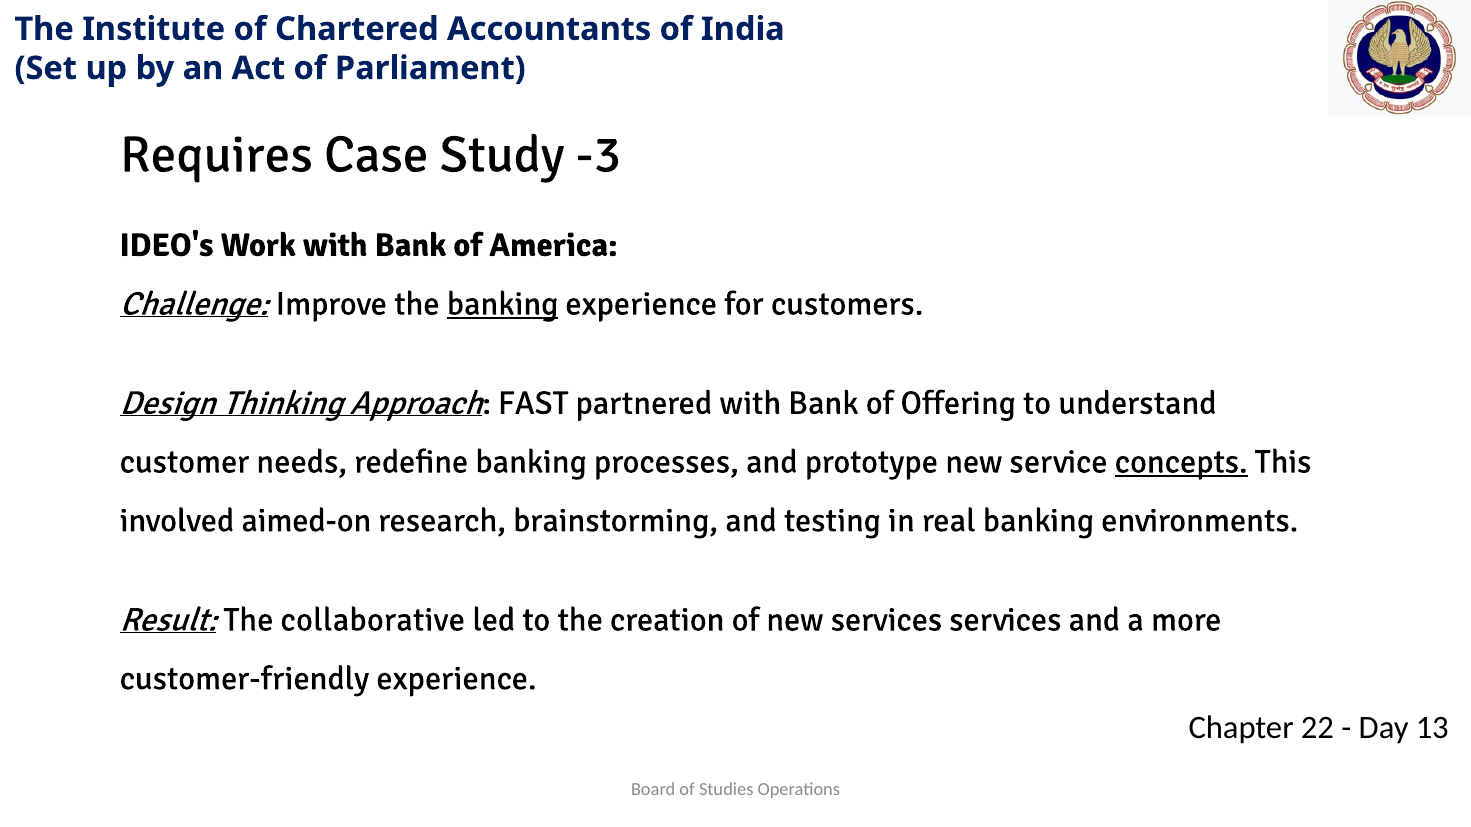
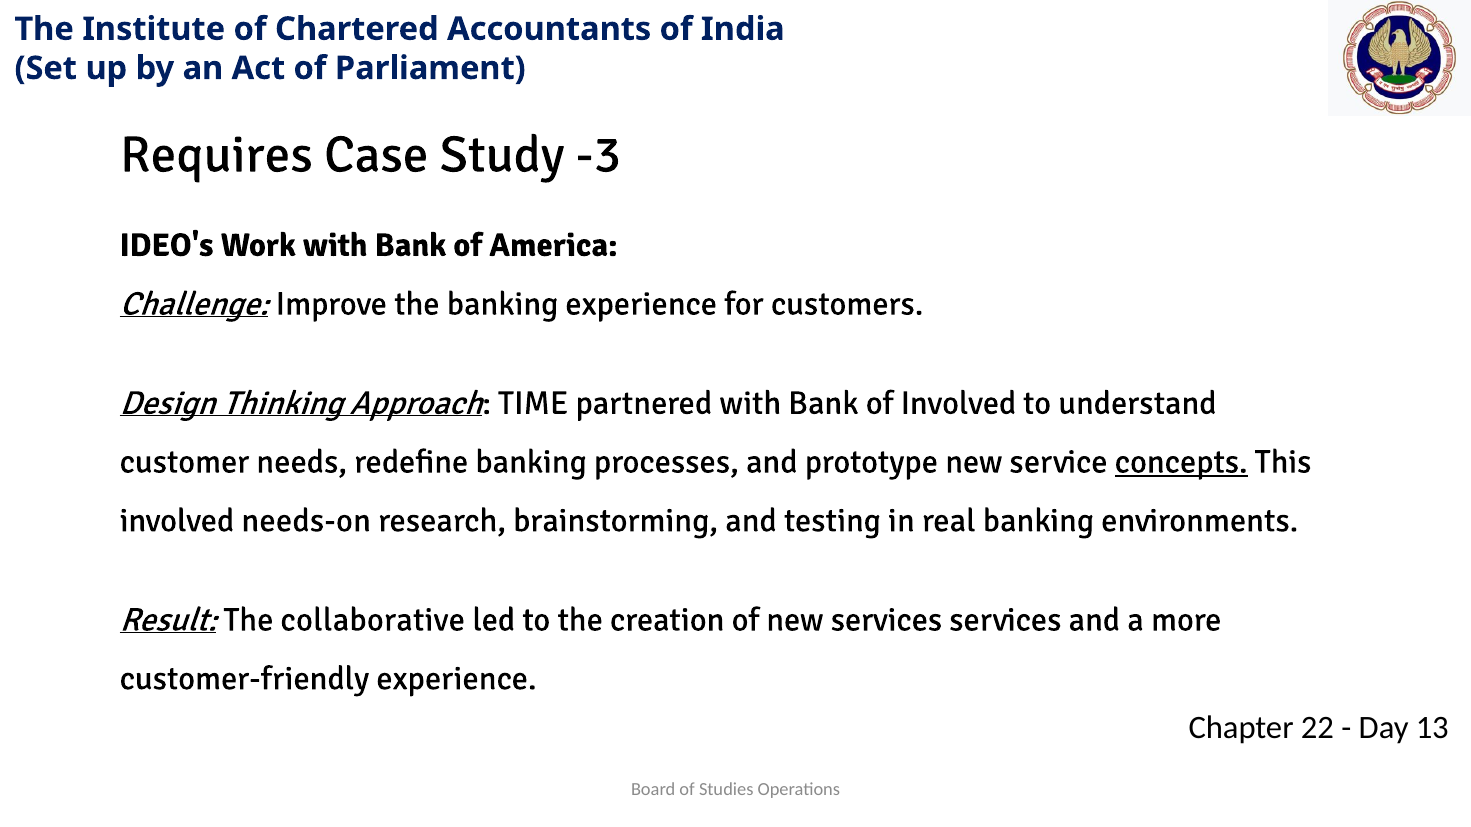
banking underline: present -> none (503, 304)
FAST: FAST -> TIME (533, 403)
of Offering: Offering -> Involved (958, 403)
aimed-on: aimed-on -> needs-on (306, 521)
